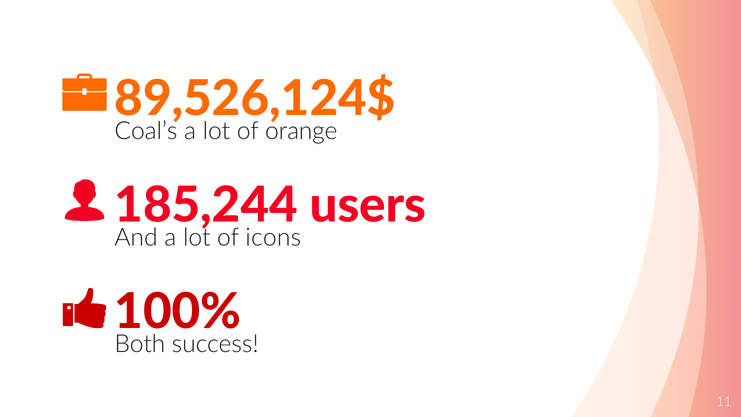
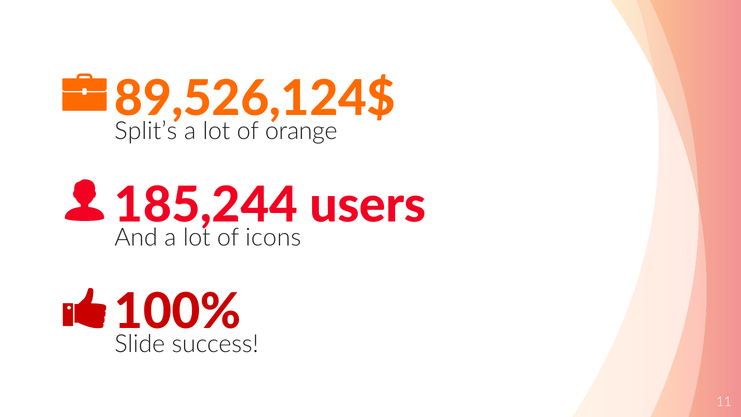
Coal’s: Coal’s -> Split’s (146, 131)
Both: Both -> Slide (140, 344)
